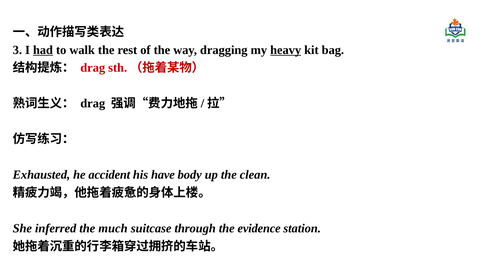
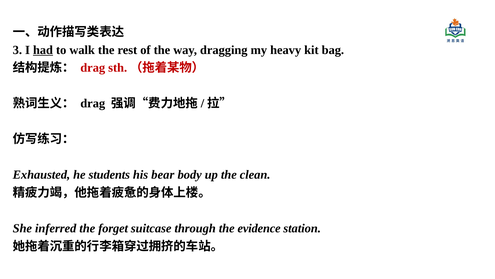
heavy underline: present -> none (286, 50)
accident: accident -> students (109, 175)
have: have -> bear (163, 175)
much: much -> forget (113, 228)
